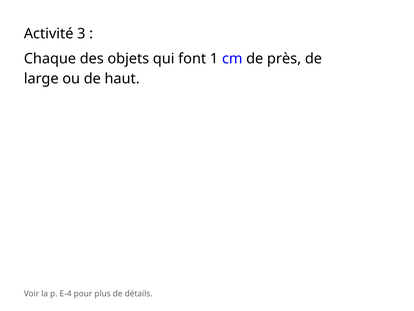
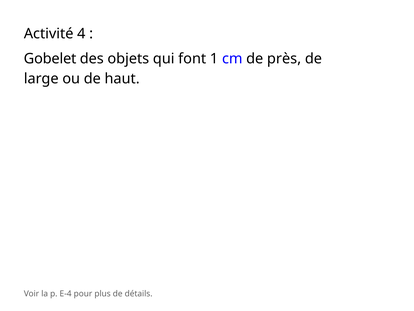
3: 3 -> 4 (81, 34)
Chaque: Chaque -> Gobelet (50, 59)
